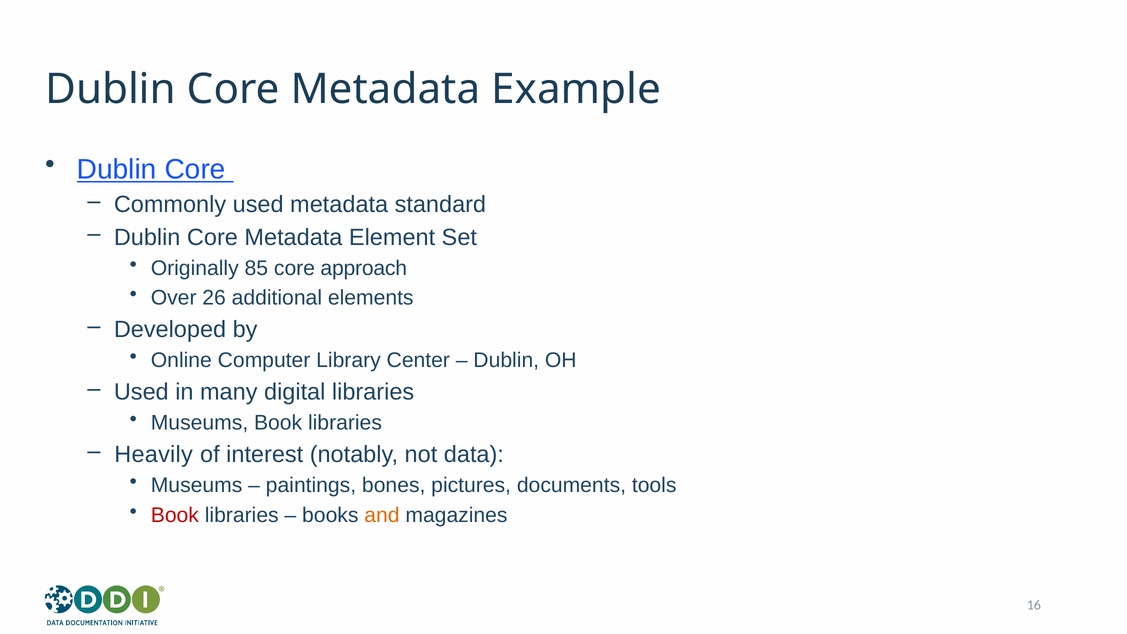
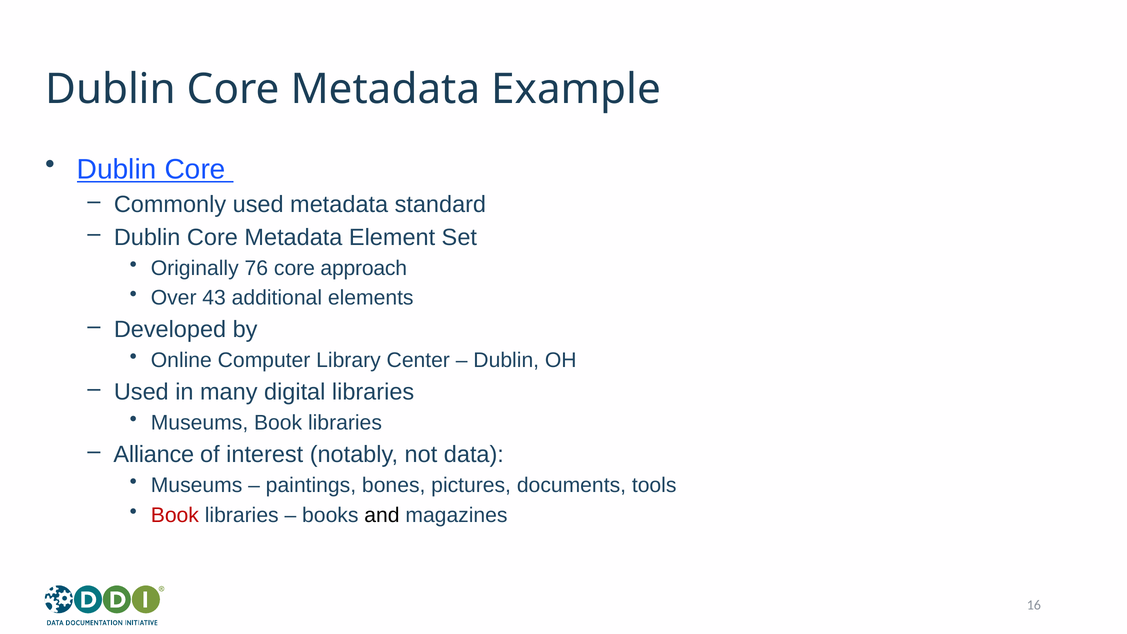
85: 85 -> 76 (256, 268)
26: 26 -> 43 (214, 298)
Heavily: Heavily -> Alliance (154, 455)
and colour: orange -> black (382, 515)
